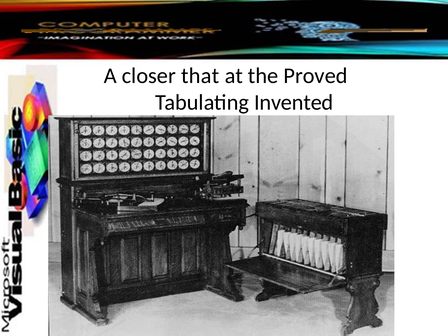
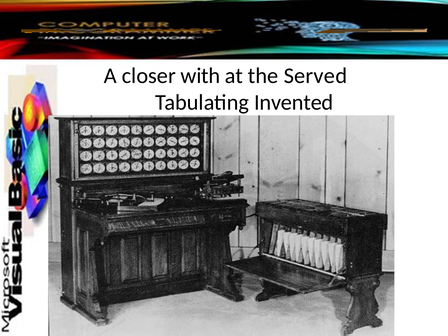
that: that -> with (200, 76)
Proved: Proved -> Served (315, 76)
